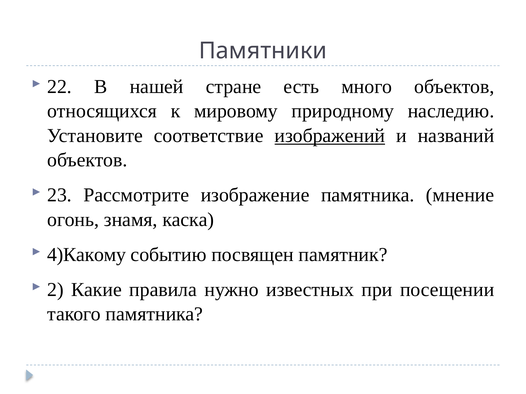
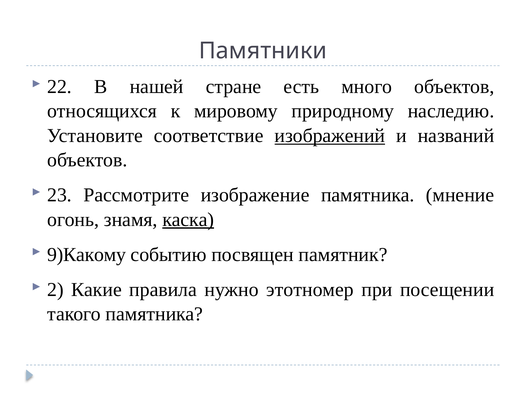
каска underline: none -> present (188, 220)
4)Какому: 4)Какому -> 9)Какому (87, 255)
известных: известных -> этотномер (310, 290)
